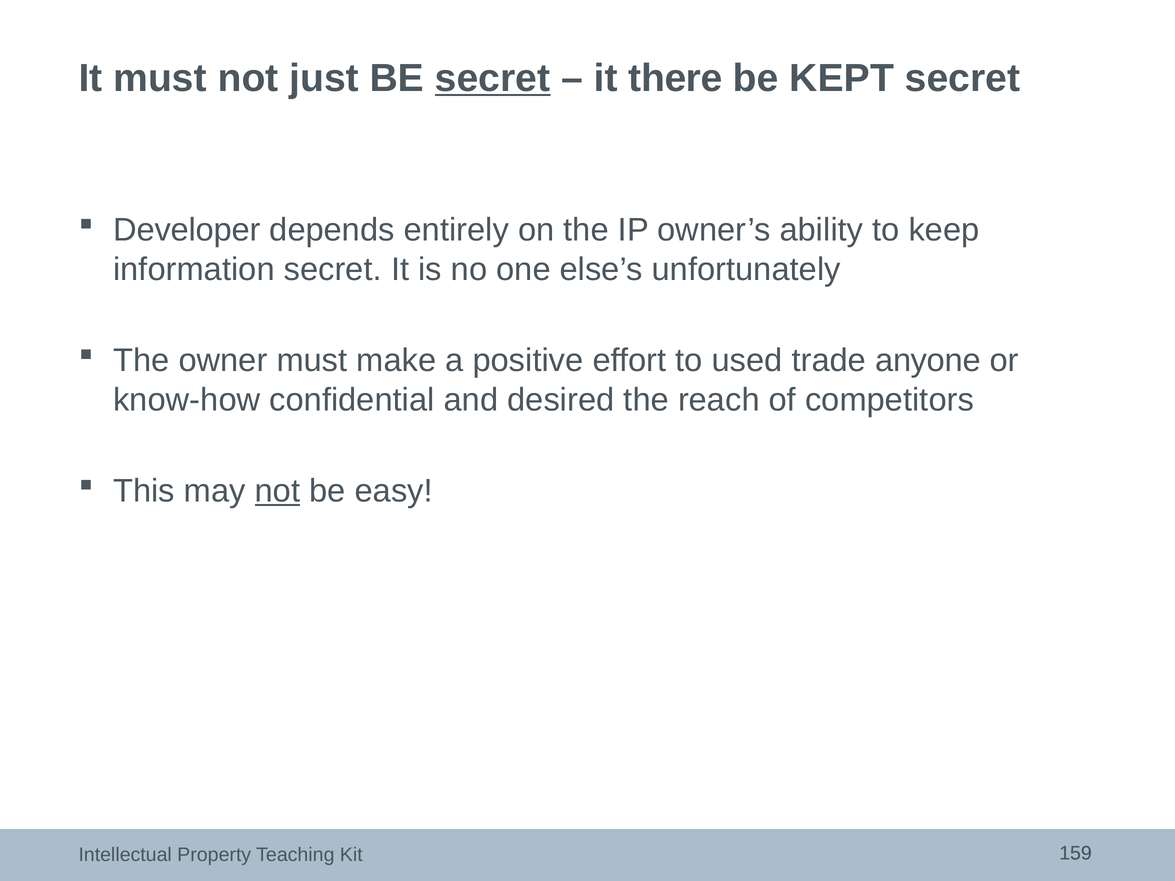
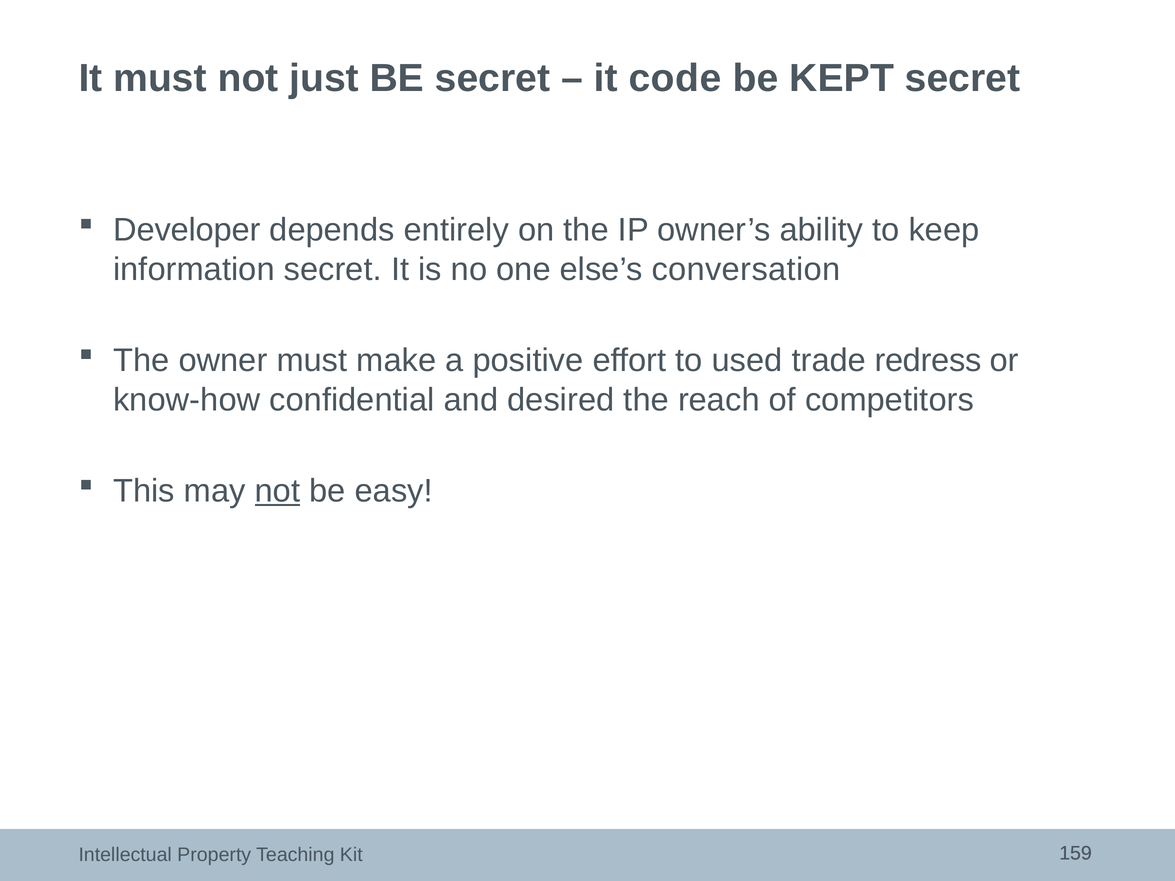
secret underline: present -> none (493, 78)
there: there -> code (675, 78)
unfortunately: unfortunately -> conversation (746, 269)
anyone: anyone -> redress (928, 361)
